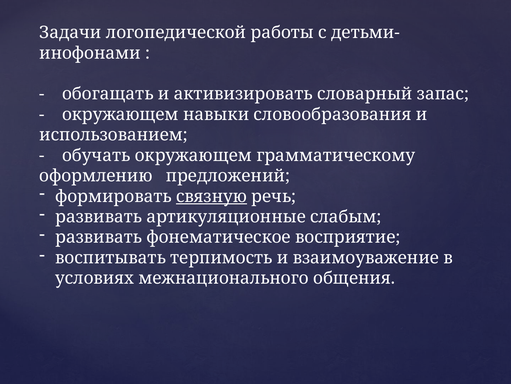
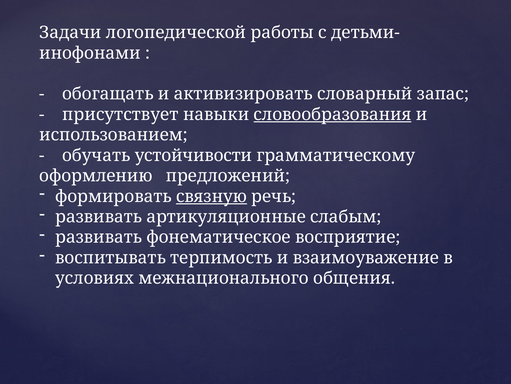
окружающем: окружающем -> присутствует (120, 114)
словообразования underline: none -> present (333, 114)
обучать окружающем: окружающем -> устойчивости (193, 155)
